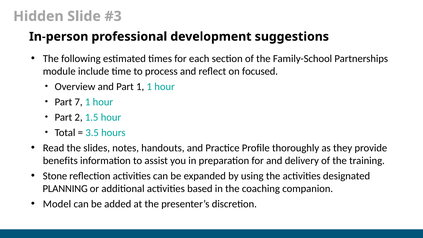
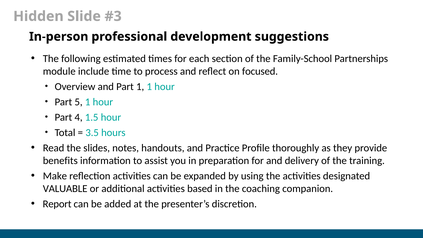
7: 7 -> 5 (79, 102)
2: 2 -> 4 (79, 117)
Stone: Stone -> Make (55, 176)
PLANNING: PLANNING -> VALUABLE (65, 189)
Model: Model -> Report (57, 204)
